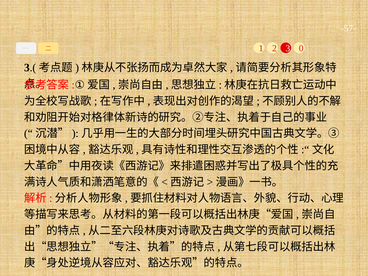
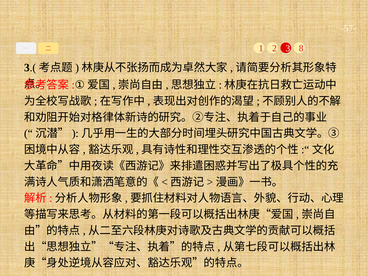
0: 0 -> 8 (301, 48)
